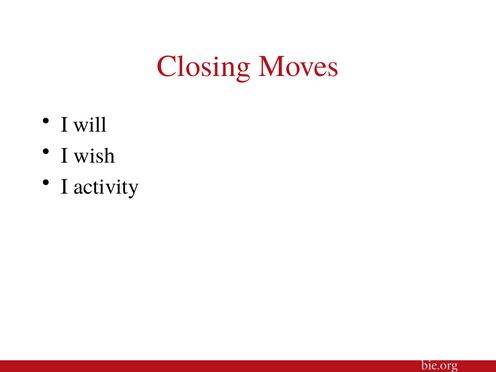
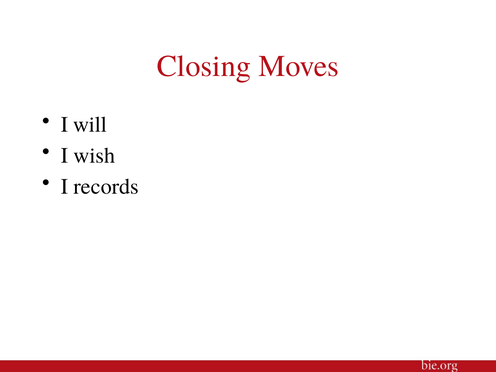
activity: activity -> records (106, 186)
